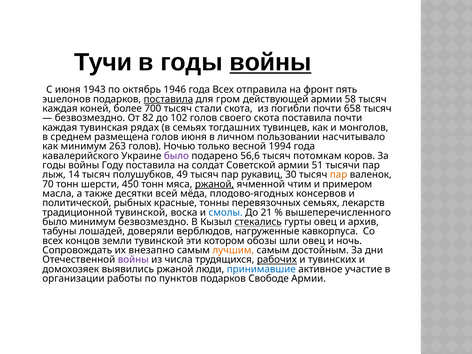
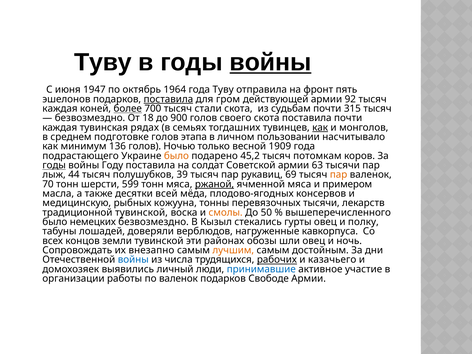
Тучи: Тучи -> Туву (103, 62)
1943: 1943 -> 1947 (94, 90)
1946: 1946 -> 1964 (175, 90)
года Всех: Всех -> Туву (223, 90)
58: 58 -> 92 (350, 99)
более underline: none -> present (128, 109)
погибли: погибли -> судьбам (291, 109)
658: 658 -> 315 (352, 109)
82: 82 -> 18 (148, 118)
102: 102 -> 900 (179, 118)
как underline: none -> present (320, 128)
размещена: размещена -> подготовке (121, 137)
голов июня: июня -> этапа (194, 137)
263: 263 -> 136 (117, 146)
1994: 1994 -> 1909 (280, 146)
кавалерийского: кавалерийского -> подрастающего (81, 156)
было colour: purple -> orange (176, 156)
56,6: 56,6 -> 45,2 (250, 156)
годы underline: none -> present (54, 165)
51: 51 -> 63 (317, 165)
14: 14 -> 44 (74, 175)
49: 49 -> 39 (182, 175)
30: 30 -> 69 (291, 175)
450: 450 -> 599 (130, 184)
ячменной чтим: чтим -> мяса (299, 184)
политической: политической -> медицинскую (77, 203)
красные: красные -> кожууна (175, 203)
перевязочных семьях: семьях -> тысячи (321, 203)
смолы colour: blue -> orange (226, 212)
21: 21 -> 50 (266, 212)
было минимум: минимум -> немецких (93, 222)
стекались underline: present -> none (258, 222)
архив: архив -> полку (363, 222)
котором: котором -> районах (224, 241)
войны colour: purple -> blue (133, 260)
тувинских: тувинских -> казачьего (332, 260)
выявились ржаной: ржаной -> личный (175, 269)
по пунктов: пунктов -> валенок (178, 279)
